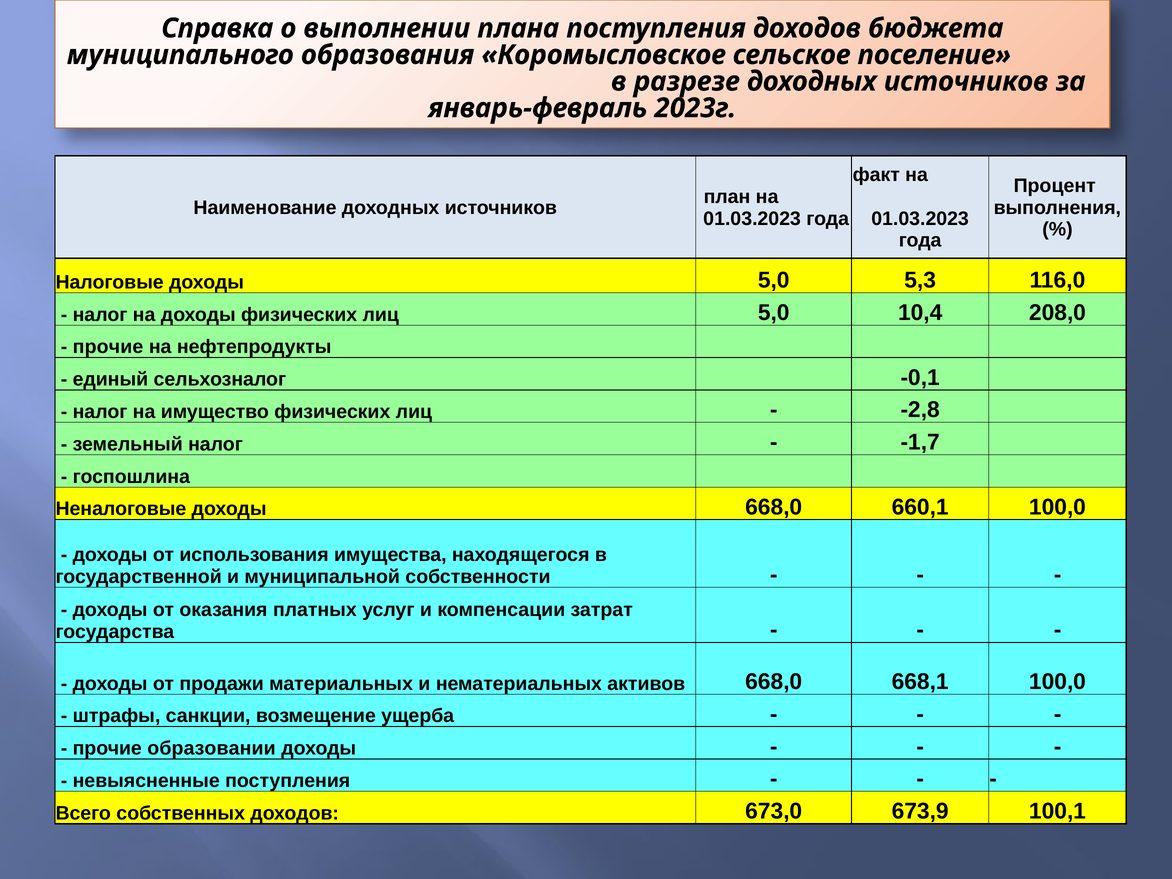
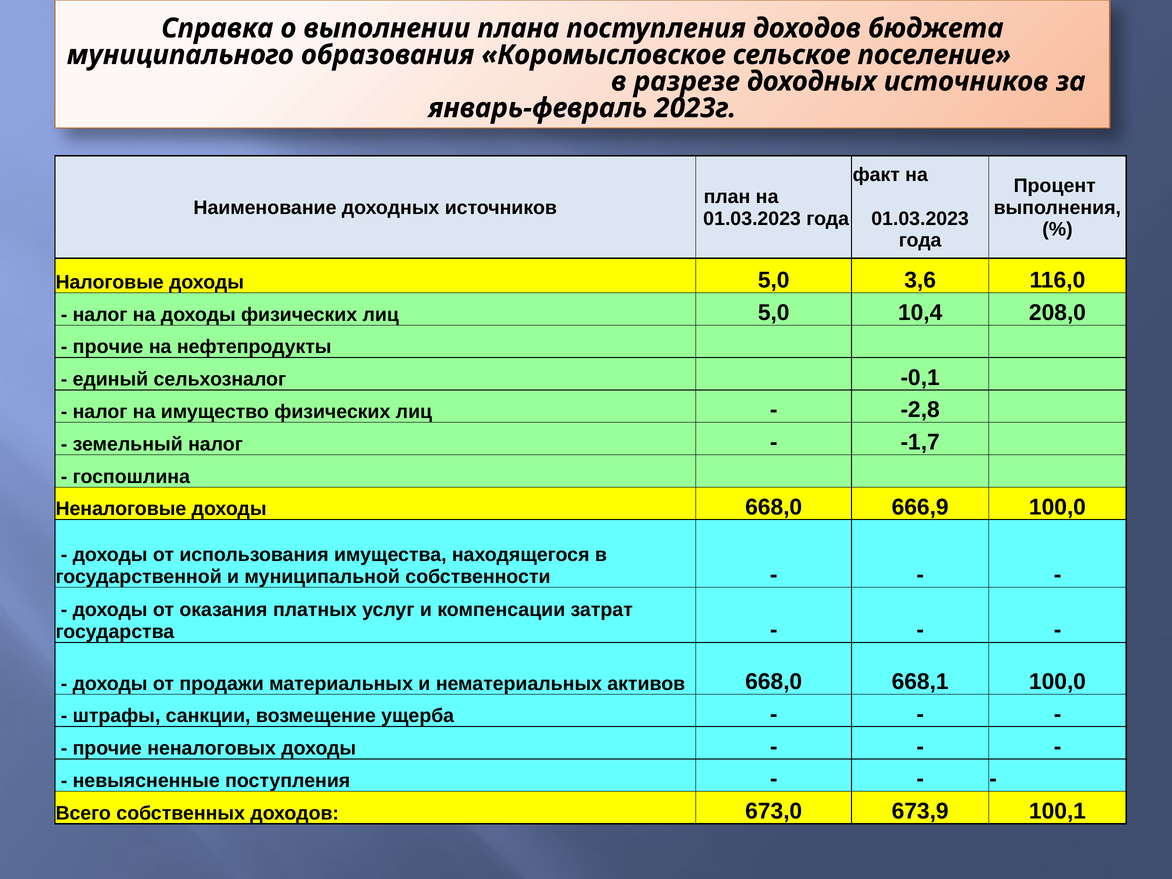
5,3: 5,3 -> 3,6 (920, 280)
660,1: 660,1 -> 666,9 (920, 507)
образовании: образовании -> неналоговых (212, 748)
